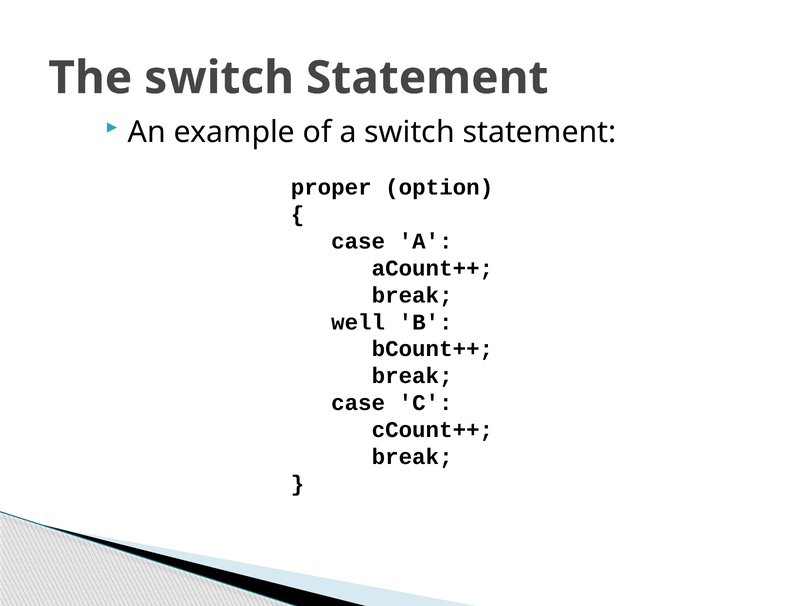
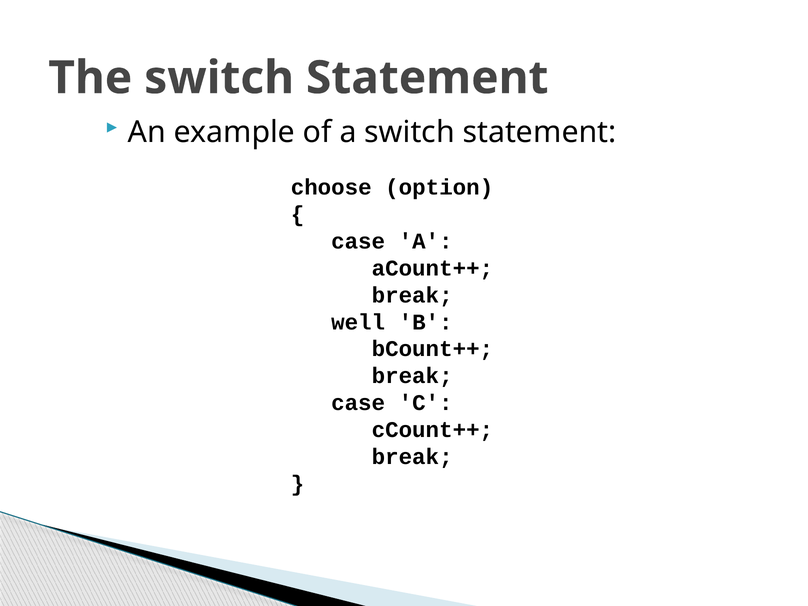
proper: proper -> choose (331, 187)
